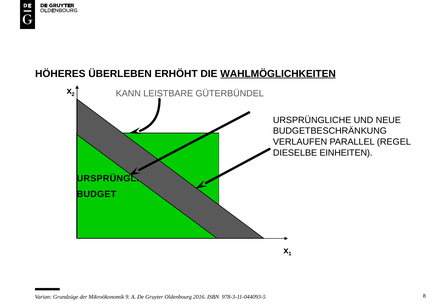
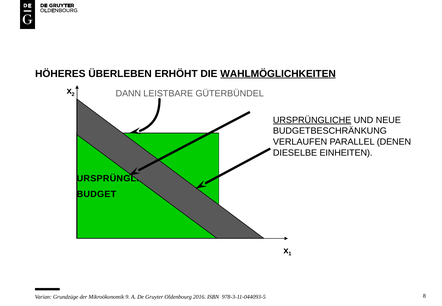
KANN: KANN -> DANN (128, 93)
URSPRÜNGLICHE underline: none -> present (312, 120)
REGEL: REGEL -> DENEN (394, 142)
